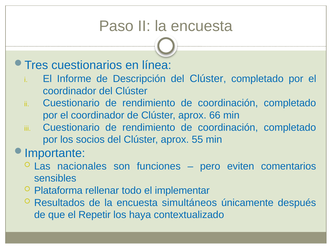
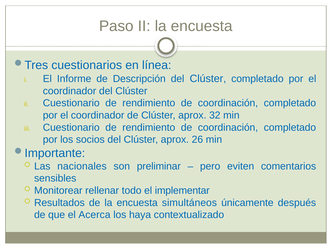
66: 66 -> 32 (215, 115)
55: 55 -> 26 (197, 140)
funciones: funciones -> preliminar (159, 166)
Plataforma: Plataforma -> Monitorear (58, 191)
Repetir: Repetir -> Acerca (94, 215)
